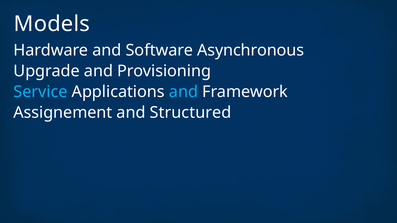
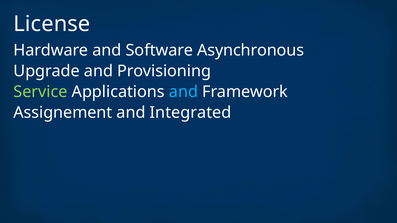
Models: Models -> License (52, 24)
Service colour: light blue -> light green (40, 92)
Structured: Structured -> Integrated (191, 113)
